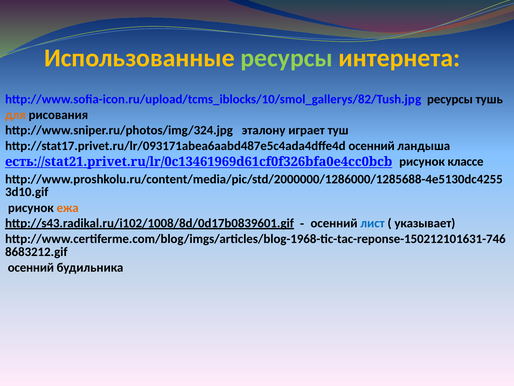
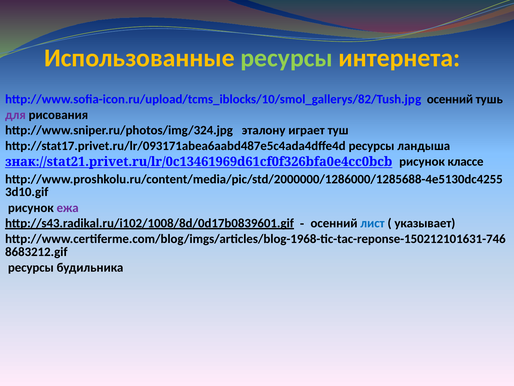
http://www.sofia-icon.ru/upload/tcms_iblocks/10/smol_gallerys/82/Tush.jpg ресурсы: ресурсы -> осенний (450, 99)
для colour: orange -> purple (15, 115)
http://stat17.privet.ru/lr/093171abea6aabd487e5c4ada4dffe4d осенний: осенний -> ресурсы (372, 146)
есть://stat21.privet.ru/lr/0c13461969d61cf0f326bfa0e4cc0bcb: есть://stat21.privet.ru/lr/0c13461969d61cf0f326bfa0e4cc0bcb -> знак://stat21.privet.ru/lr/0c13461969d61cf0f326bfa0e4cc0bcb (199, 161)
ежа colour: orange -> purple (68, 207)
осенний: осенний -> ресурсы (31, 267)
